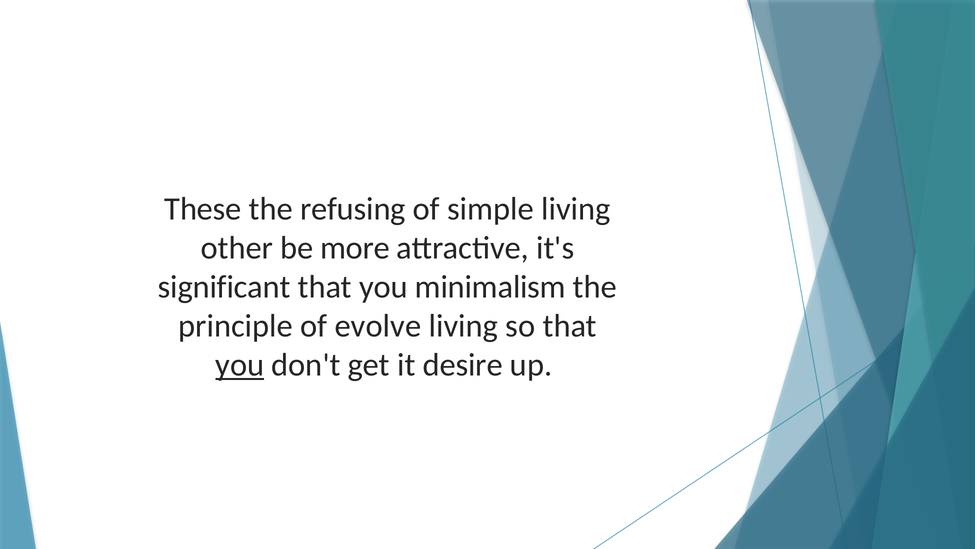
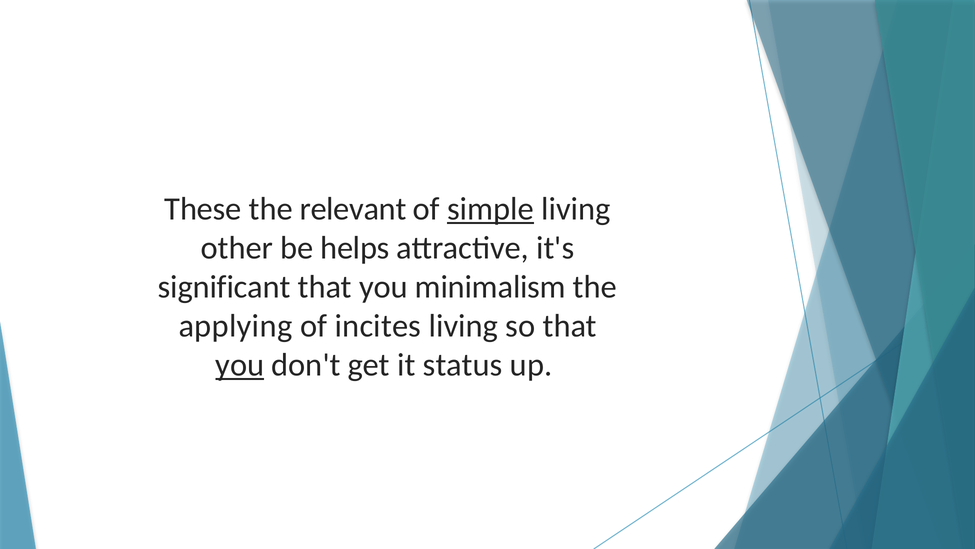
refusing: refusing -> relevant (353, 209)
simple underline: none -> present (491, 209)
more: more -> helps (355, 248)
principle: principle -> applying (235, 326)
evolve: evolve -> incites (378, 326)
desire: desire -> status (463, 365)
